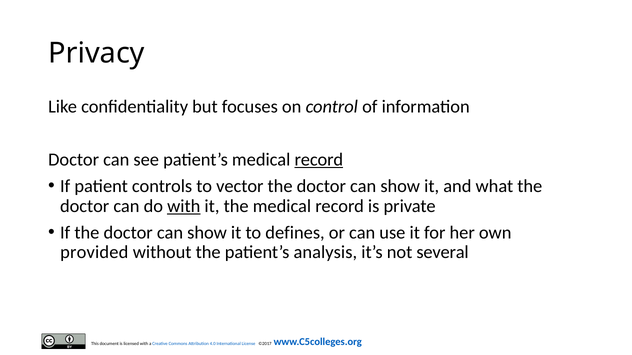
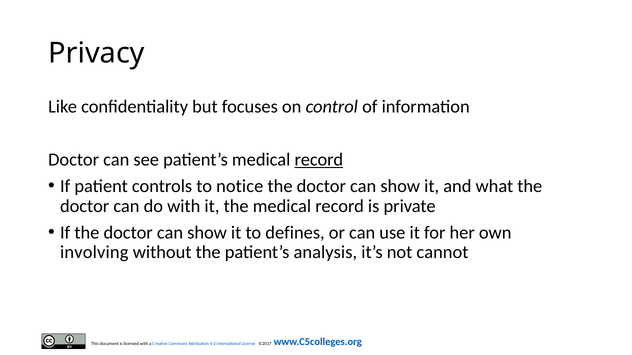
vector: vector -> notice (240, 186)
with underline: present -> none (184, 206)
provided: provided -> involving (94, 253)
several: several -> cannot (442, 253)
